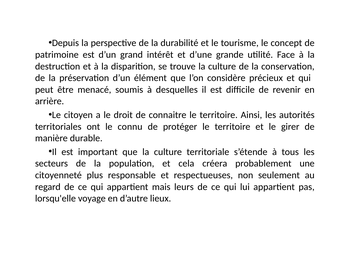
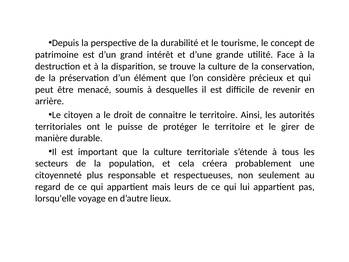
connu: connu -> puisse (130, 126)
